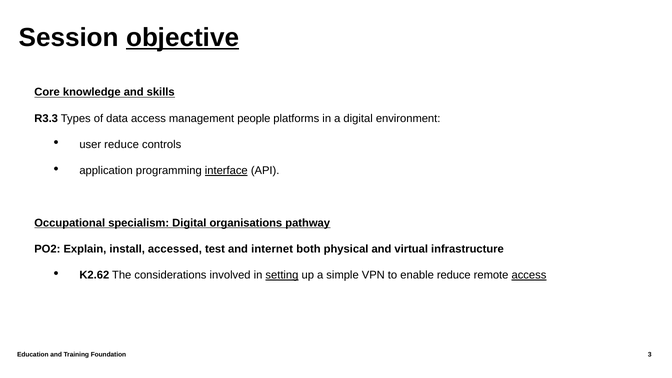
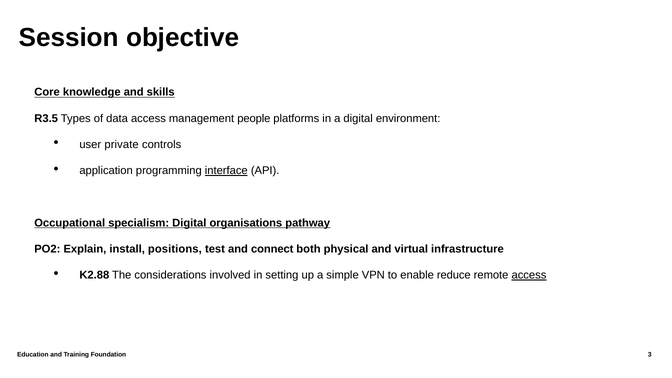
objective underline: present -> none (183, 38)
R3.3: R3.3 -> R3.5 (46, 118)
user reduce: reduce -> private (122, 145)
accessed: accessed -> positions (175, 249)
internet: internet -> connect (272, 249)
K2.62: K2.62 -> K2.88 (94, 275)
setting underline: present -> none (282, 275)
